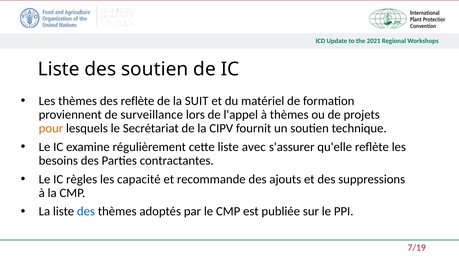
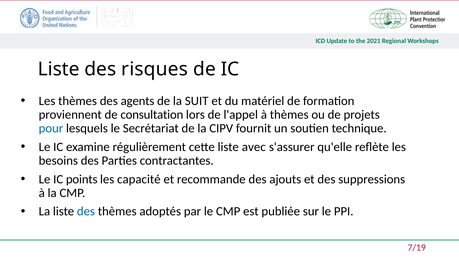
des soutien: soutien -> risques (155, 69)
des reflète: reflète -> agents (138, 101)
surveillance: surveillance -> consultation (152, 115)
pour colour: orange -> blue (51, 128)
règles: règles -> points (82, 179)
